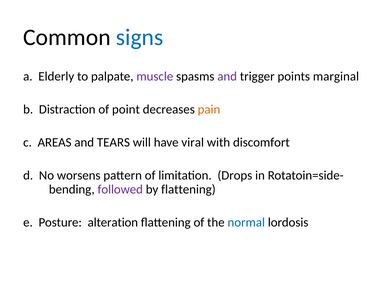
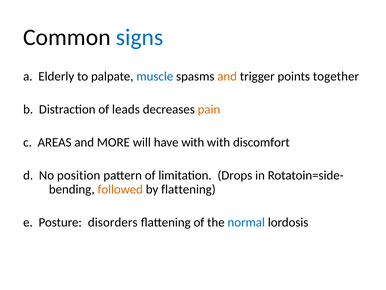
muscle colour: purple -> blue (155, 76)
and colour: purple -> orange (227, 76)
marginal: marginal -> together (336, 76)
point: point -> leads (126, 109)
TEARS: TEARS -> MORE (113, 142)
have viral: viral -> with (193, 142)
worsens: worsens -> position (79, 175)
followed colour: purple -> orange (120, 189)
alteration: alteration -> disorders (113, 222)
